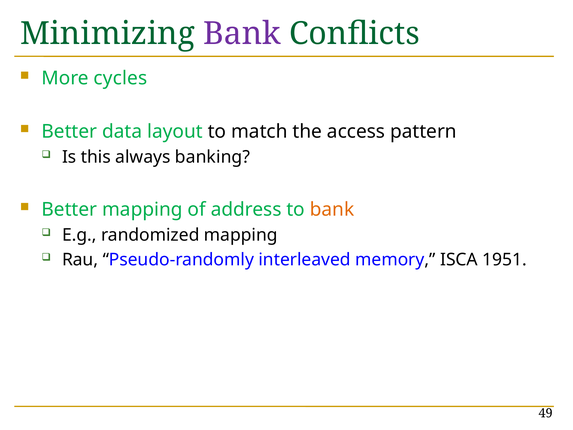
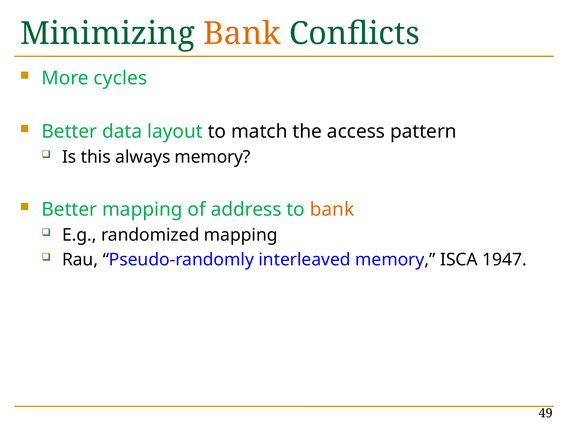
Bank colour: purple -> orange (242, 34)
always banking: banking -> memory (213, 157)
1951: 1951 -> 1947 (505, 259)
